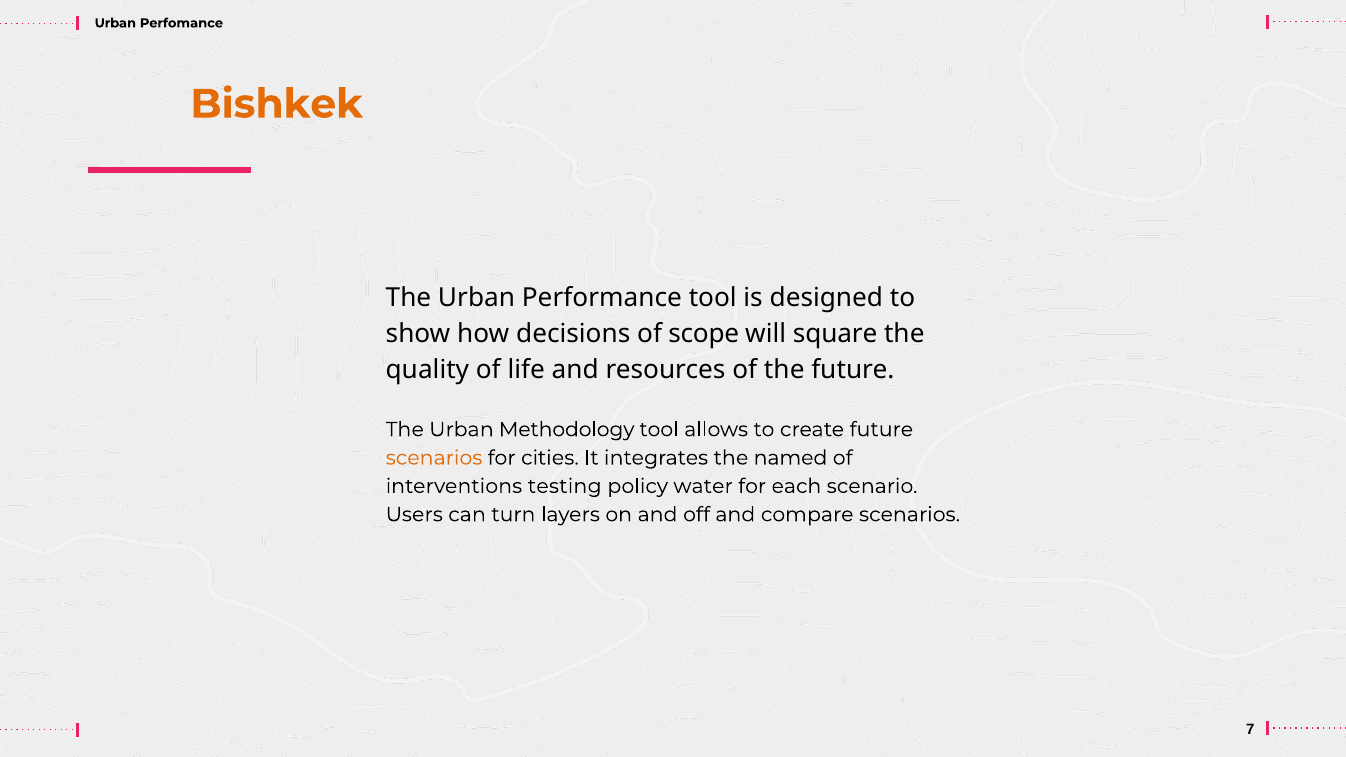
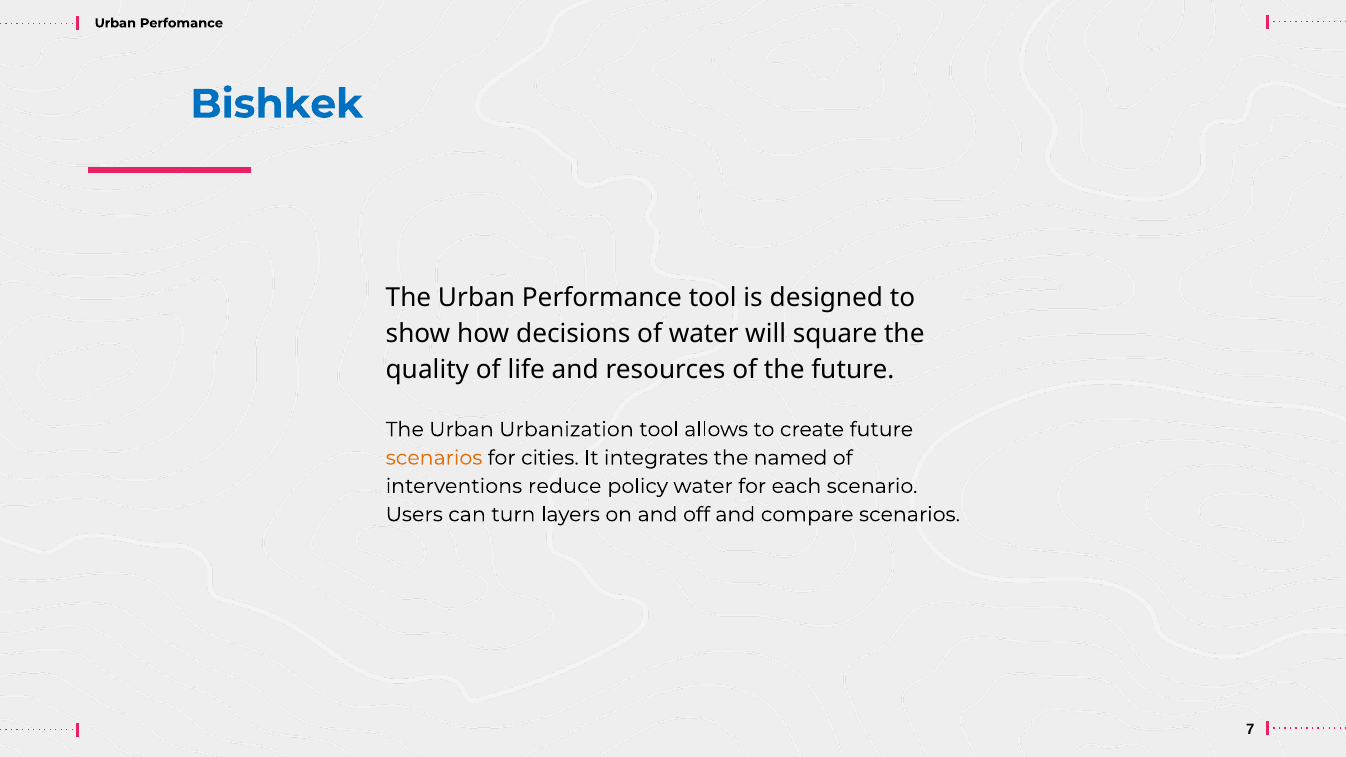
Bishkek colour: orange -> blue (277, 104)
of scope: scope -> water (704, 334)
Methodology: Methodology -> Urbanization (566, 430)
testing: testing -> reduce (565, 486)
